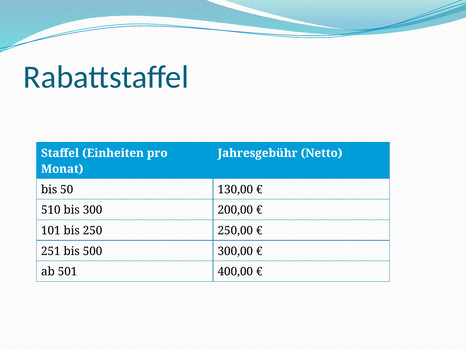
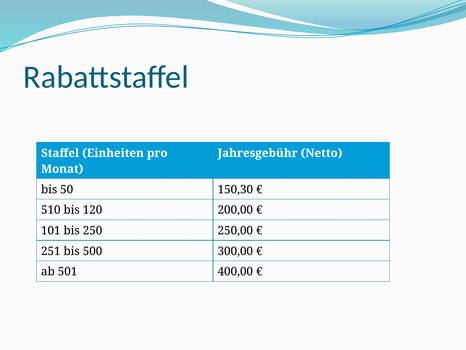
130,00: 130,00 -> 150,30 (235, 189)
300: 300 -> 120 (93, 210)
